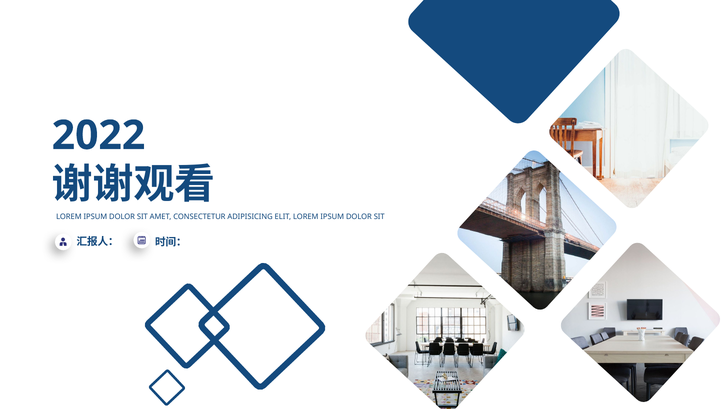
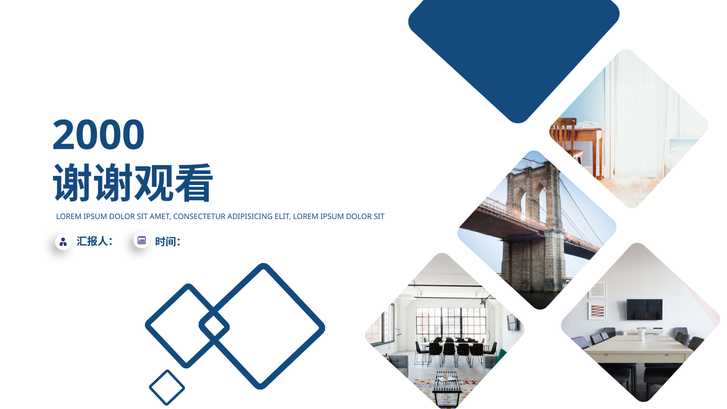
2022: 2022 -> 2000 (98, 135)
